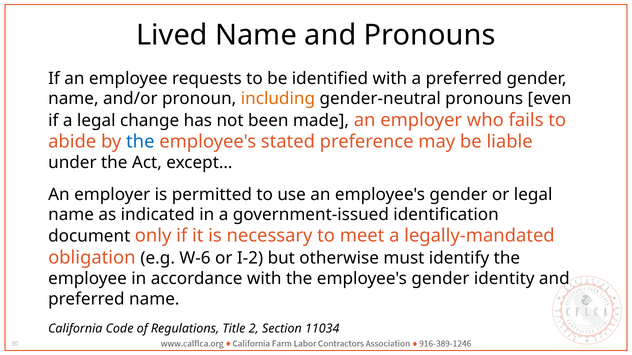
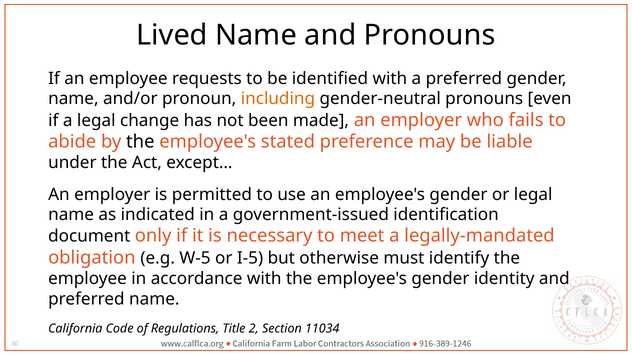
the colour: blue -> black (140, 142)
W-6: W-6 -> W-5 (195, 259)
I-2: I-2 -> I-5 (250, 259)
